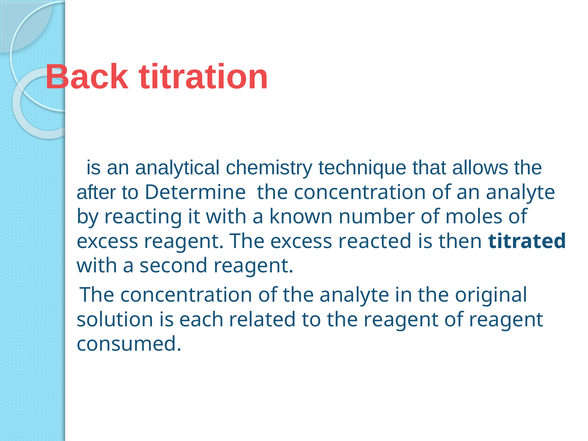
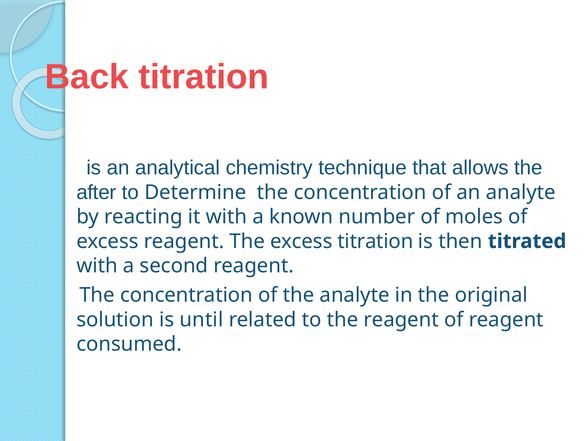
excess reacted: reacted -> titration (375, 241)
each: each -> until (201, 320)
